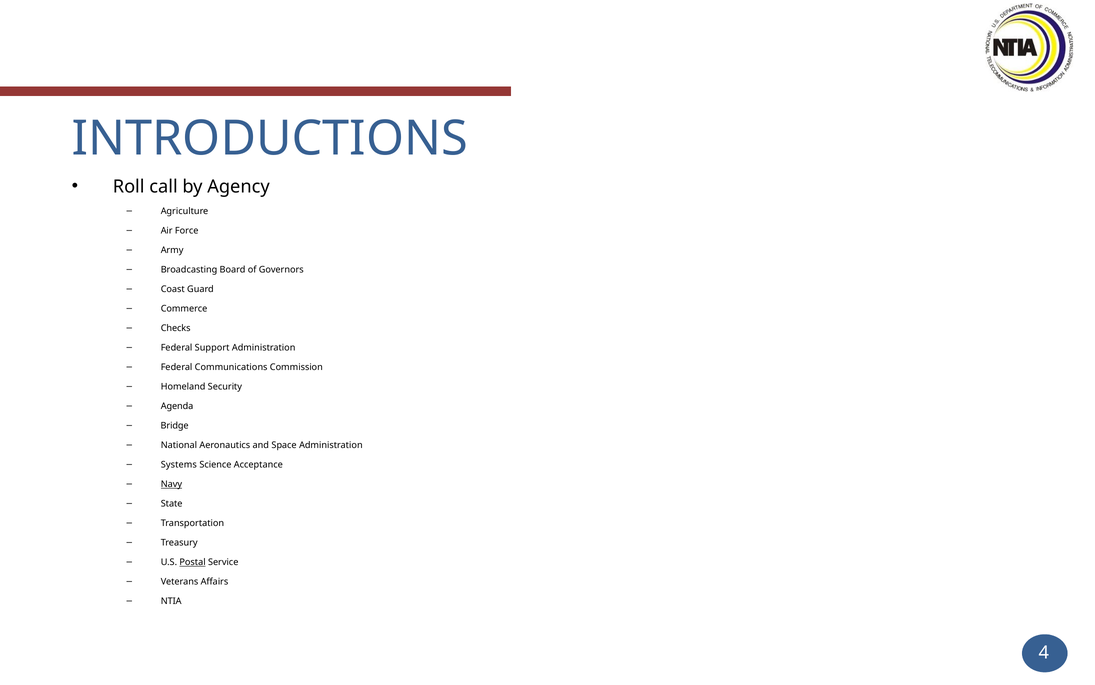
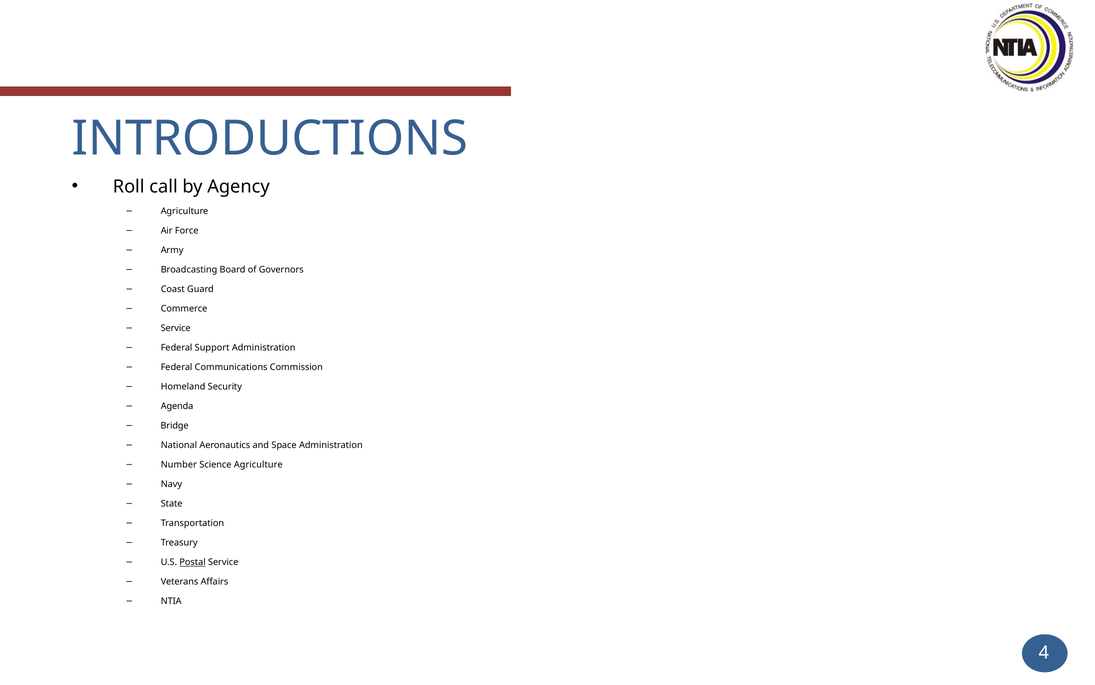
Checks: Checks -> Service (176, 328)
Systems: Systems -> Number (179, 464)
Science Acceptance: Acceptance -> Agriculture (258, 464)
Navy underline: present -> none (171, 484)
